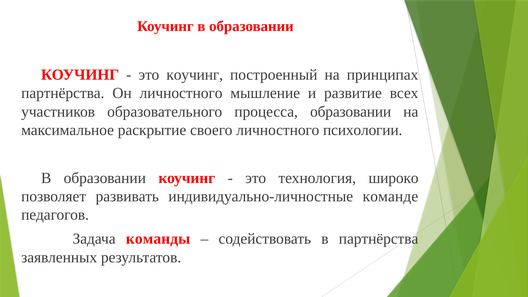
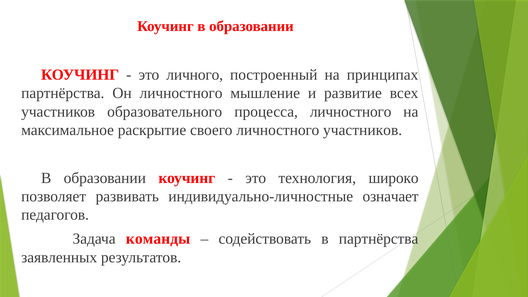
это коучинг: коучинг -> личного (195, 75)
процесса образовании: образовании -> личностного (351, 112)
личностного психологии: психологии -> участников (363, 130)
команде: команде -> означает (391, 196)
